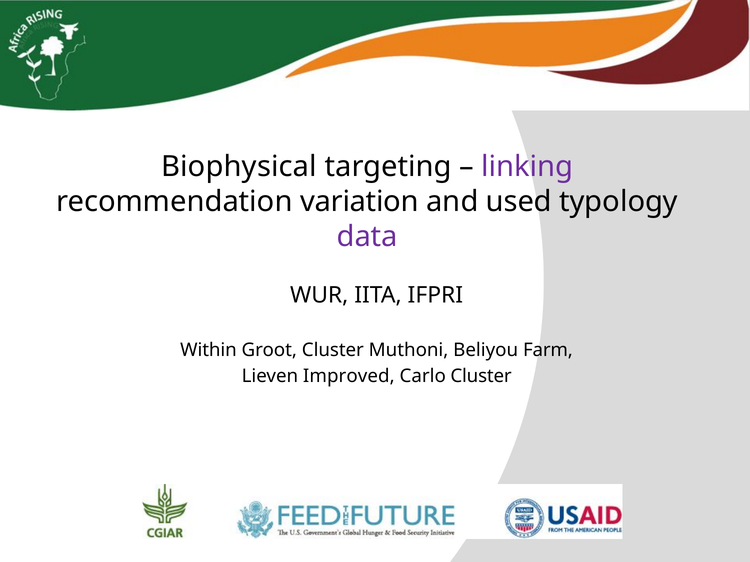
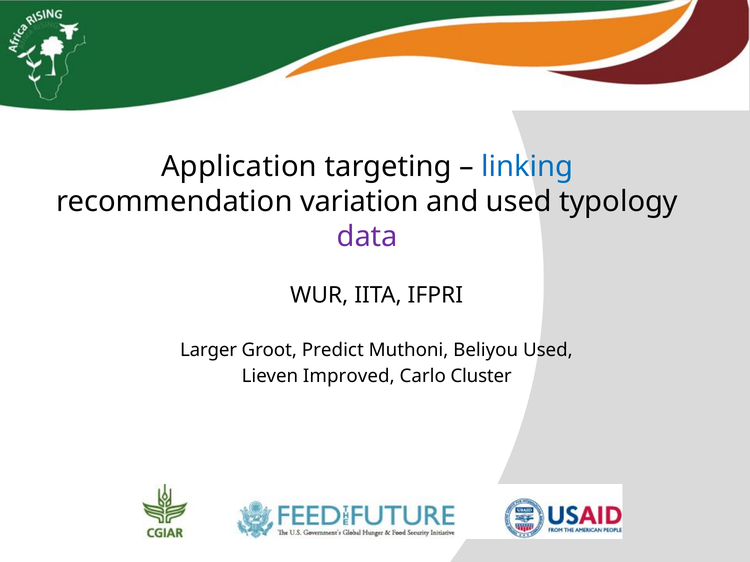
Biophysical: Biophysical -> Application (239, 167)
linking colour: purple -> blue (527, 167)
Within: Within -> Larger (209, 350)
Groot Cluster: Cluster -> Predict (333, 350)
Beliyou Farm: Farm -> Used (548, 350)
